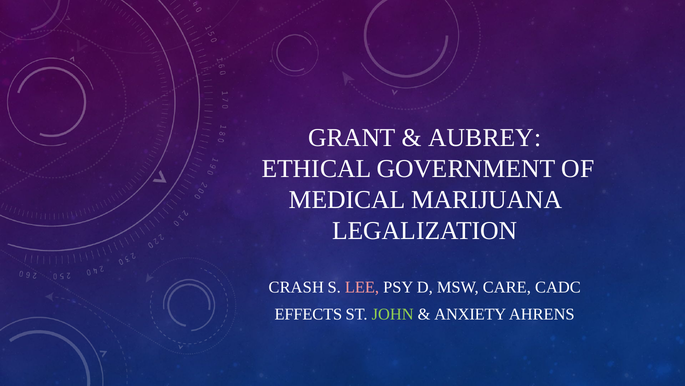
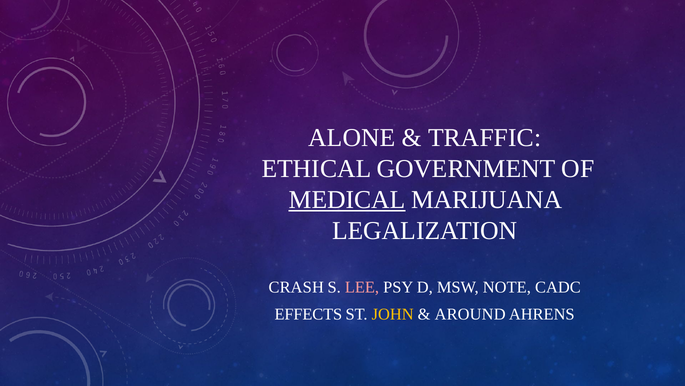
GRANT: GRANT -> ALONE (352, 138)
AUBREY: AUBREY -> TRAFFIC (485, 138)
MEDICAL underline: none -> present (347, 199)
CARE: CARE -> NOTE (507, 287)
JOHN colour: light green -> yellow (393, 314)
ANXIETY: ANXIETY -> AROUND (470, 314)
